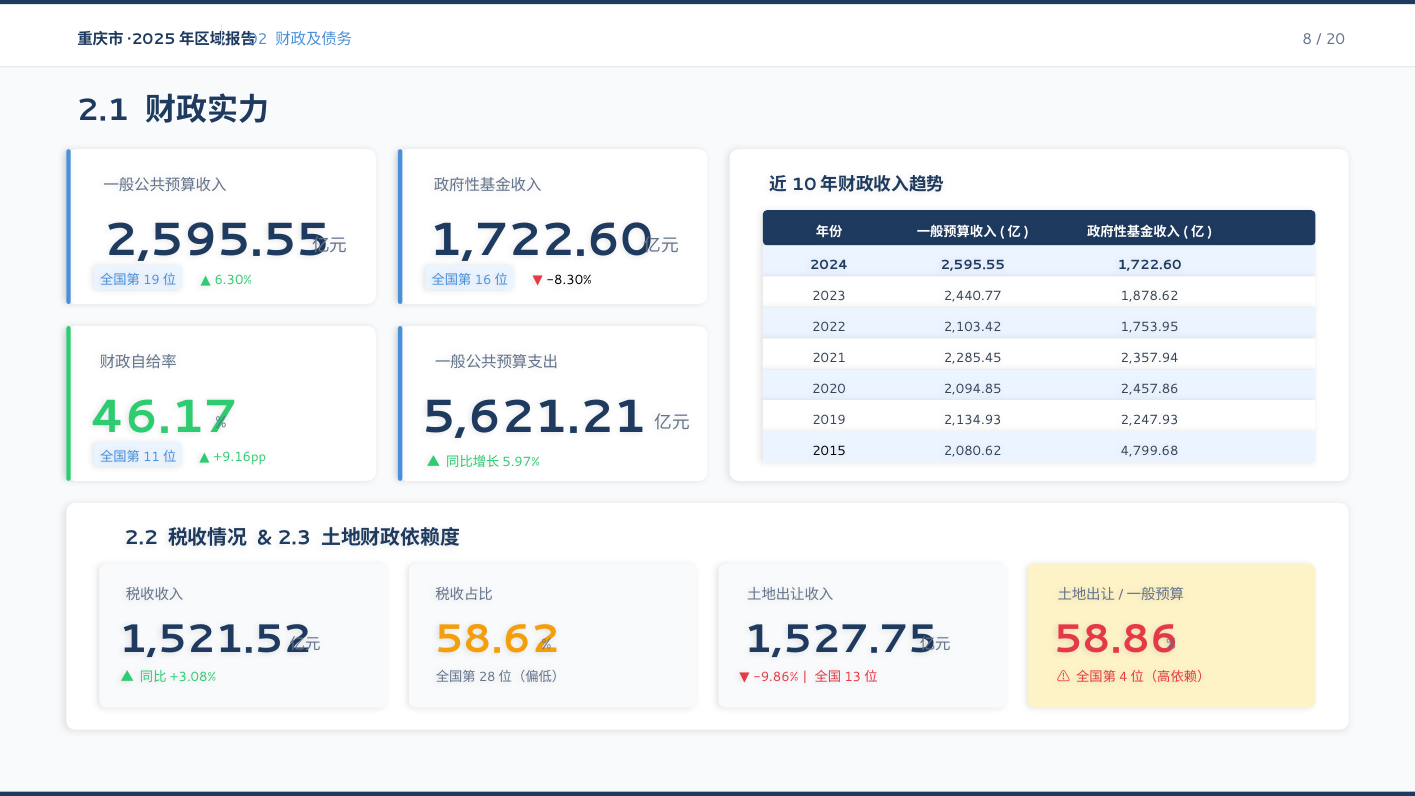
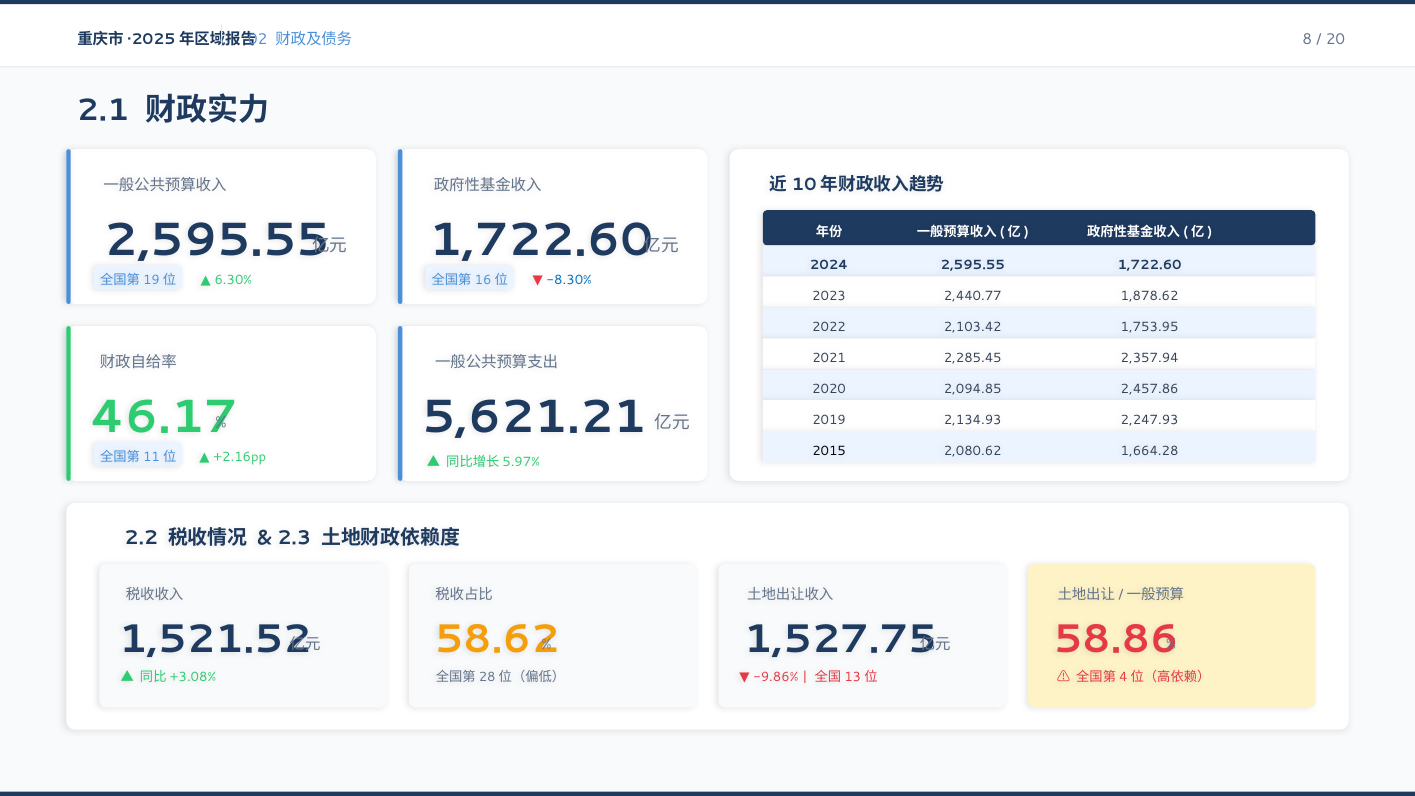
-8.30% colour: black -> blue (569, 281)
4,799.68: 4,799.68 -> 1,664.28 (1150, 451)
+9.16pp: +9.16pp -> +2.16pp (240, 457)
